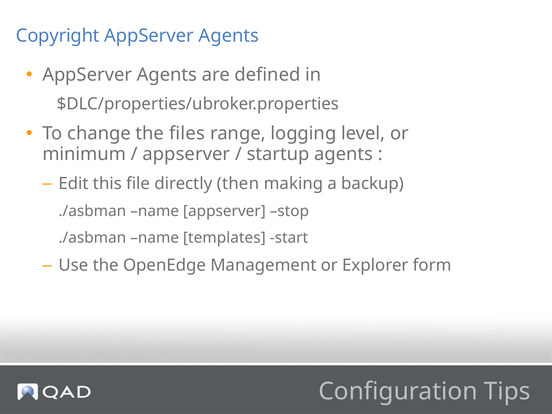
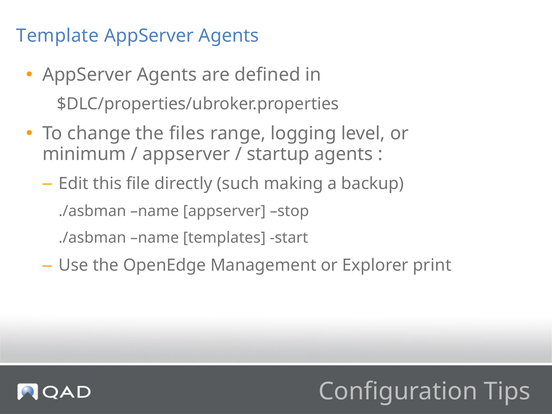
Copyright: Copyright -> Template (58, 36)
then: then -> such (238, 184)
form: form -> print (432, 265)
